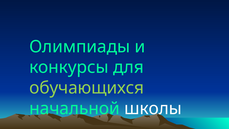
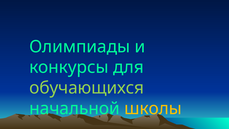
школы colour: white -> yellow (153, 108)
